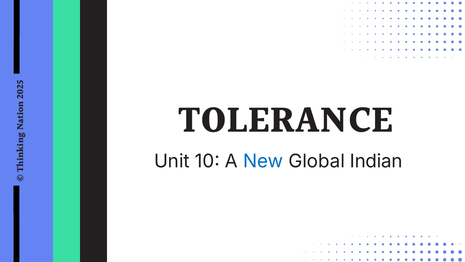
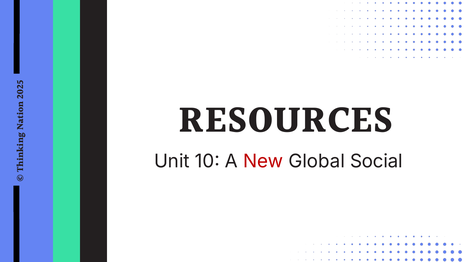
TOLERANCE: TOLERANCE -> RESOURCES (286, 121)
New colour: blue -> red (263, 161)
Indian: Indian -> Social (376, 161)
